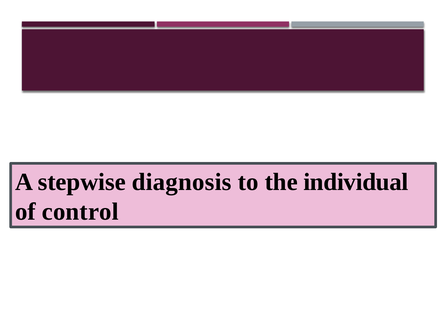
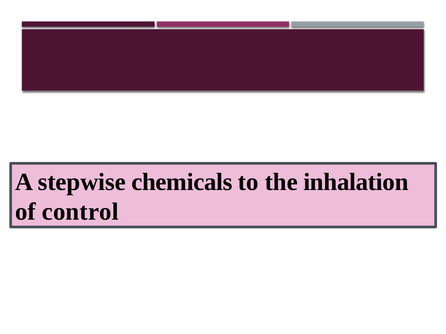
diagnosis: diagnosis -> chemicals (182, 182)
individual: individual -> inhalation (356, 182)
